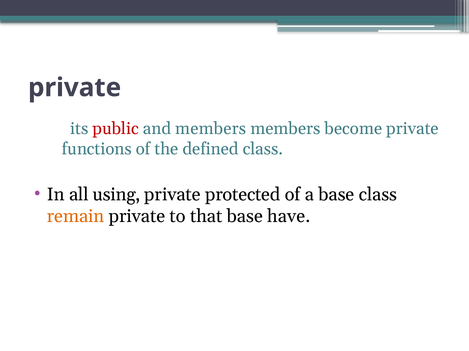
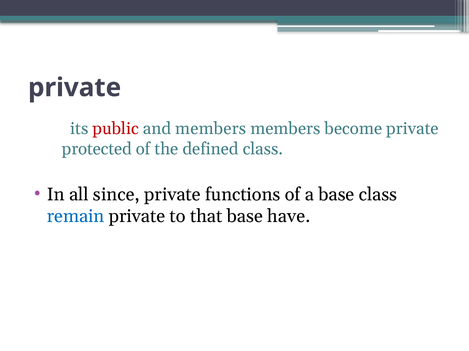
functions: functions -> protected (97, 149)
using: using -> since (116, 195)
protected: protected -> functions (243, 195)
remain colour: orange -> blue (76, 217)
